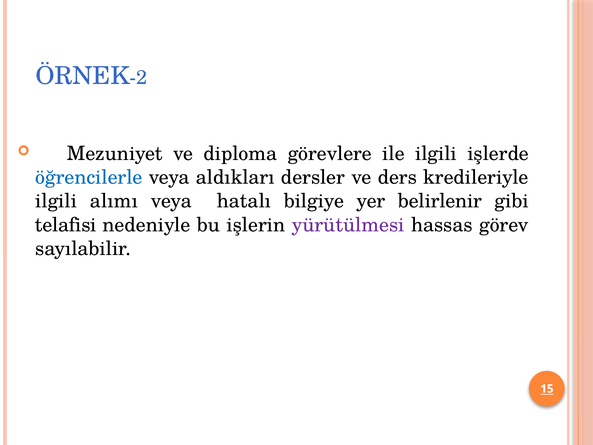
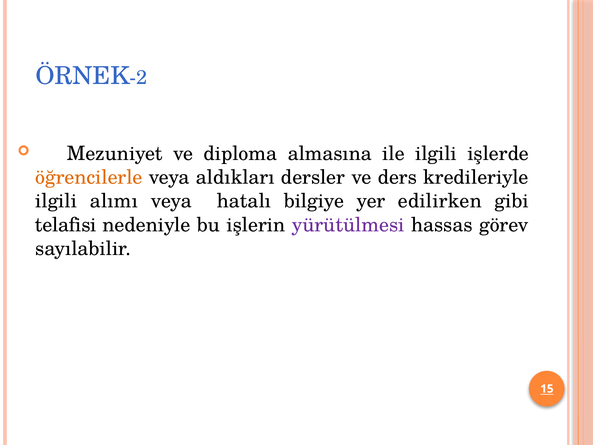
görevlere: görevlere -> almasına (330, 154)
öğrencilerle colour: blue -> orange (89, 177)
belirlenir: belirlenir -> edilirken (440, 201)
